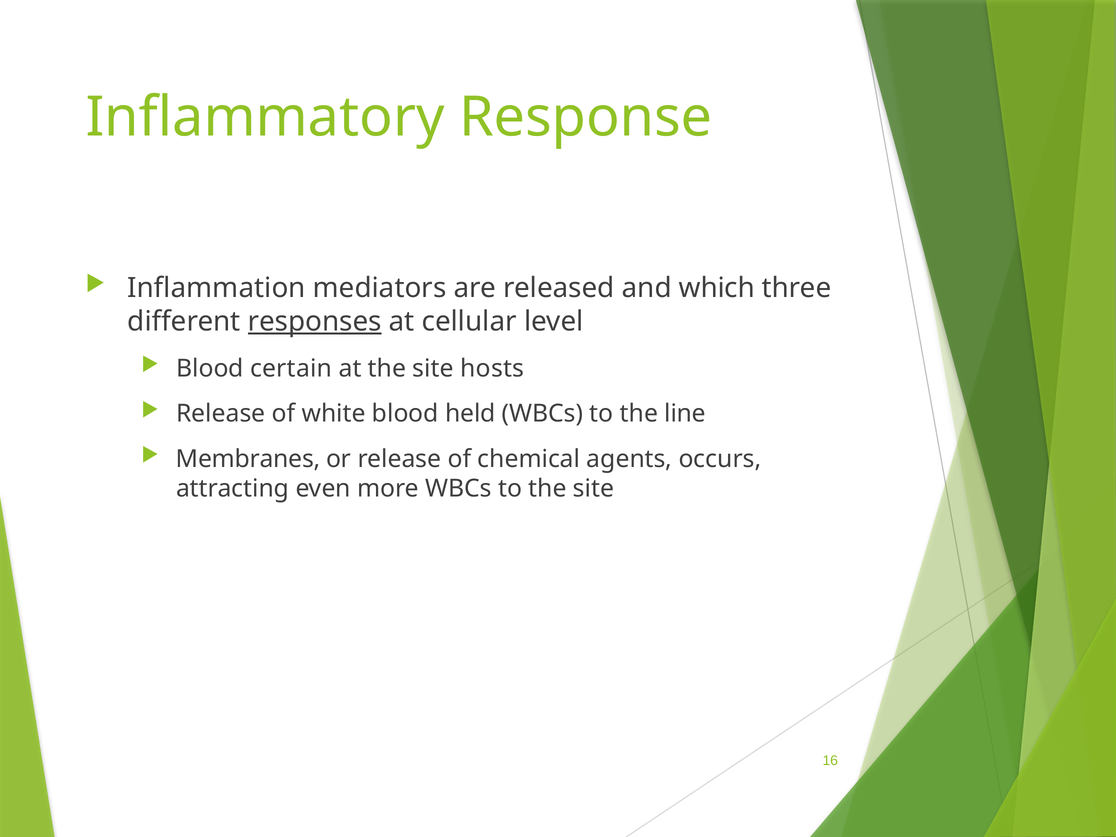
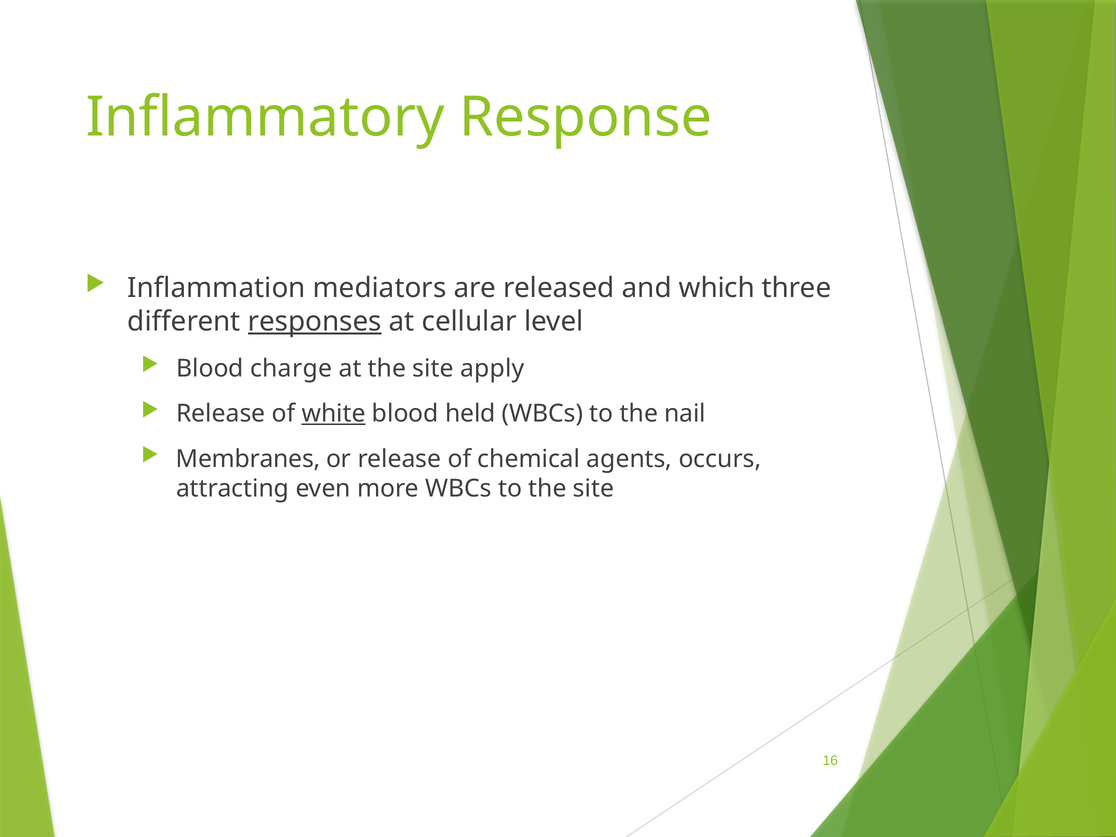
certain: certain -> charge (291, 368)
hosts: hosts -> apply (492, 368)
white underline: none -> present (334, 414)
line: line -> nail (685, 414)
